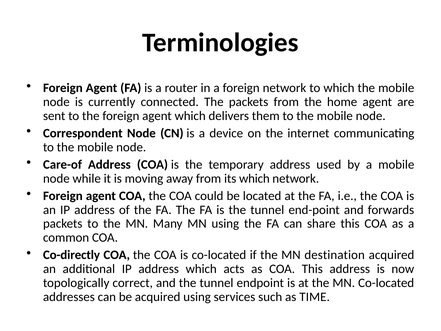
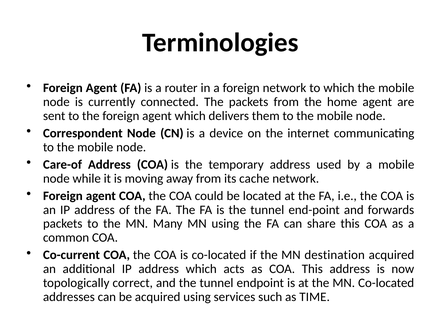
its which: which -> cache (254, 178)
Co-directly: Co-directly -> Co-current (71, 255)
